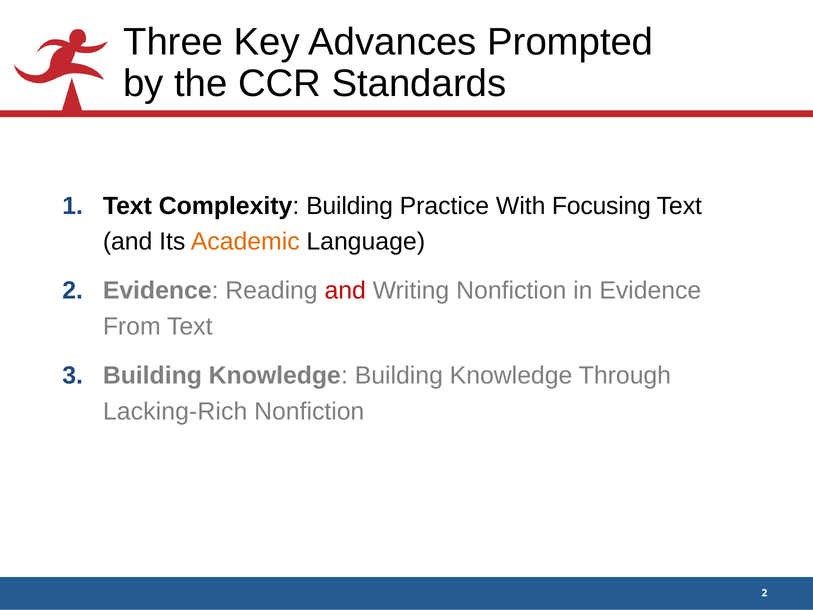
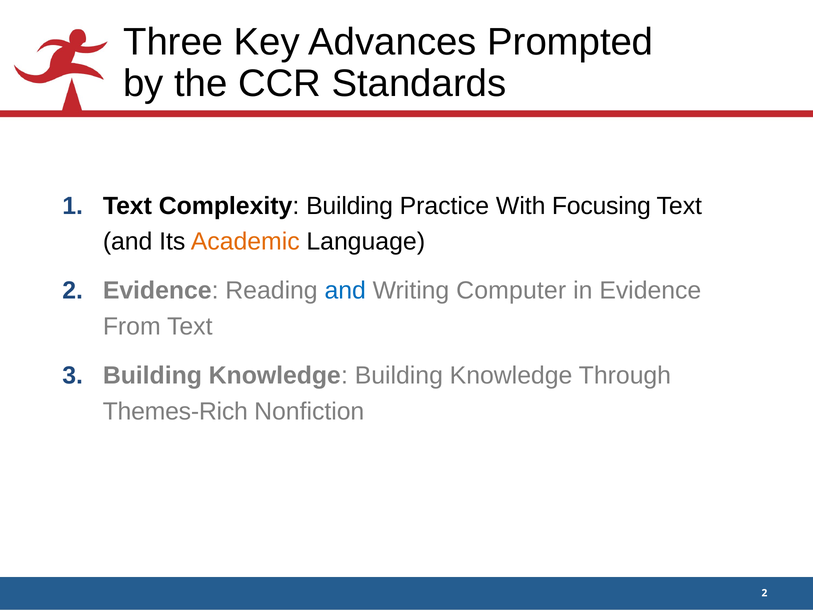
and colour: red -> blue (345, 291)
Writing Nonfiction: Nonfiction -> Computer (511, 291)
Lacking-Rich: Lacking-Rich -> Themes-Rich (175, 411)
